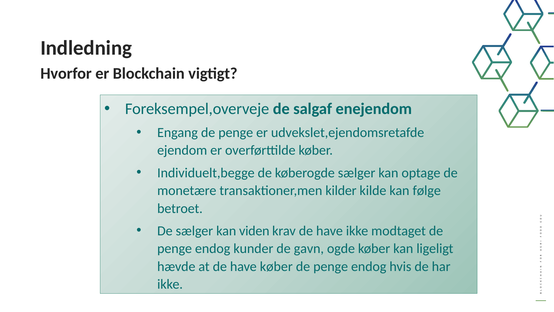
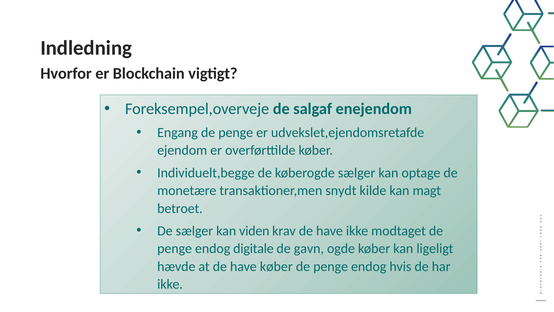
kilder: kilder -> snydt (341, 190)
følge: følge -> magt (427, 190)
kunder: kunder -> digitale (253, 248)
